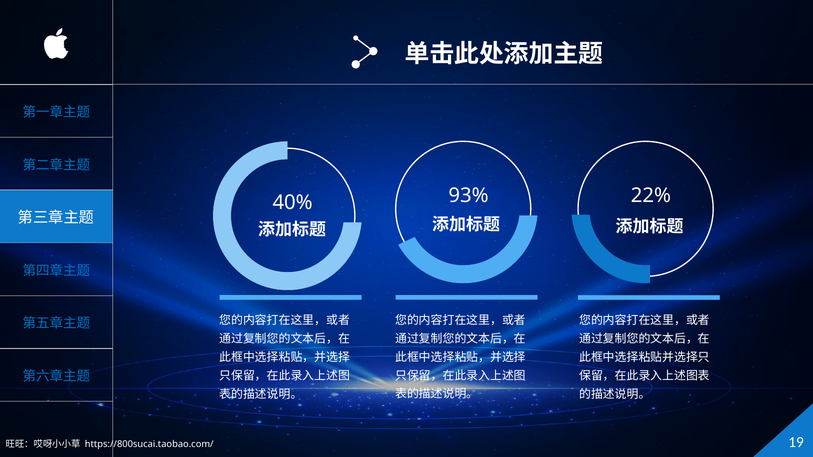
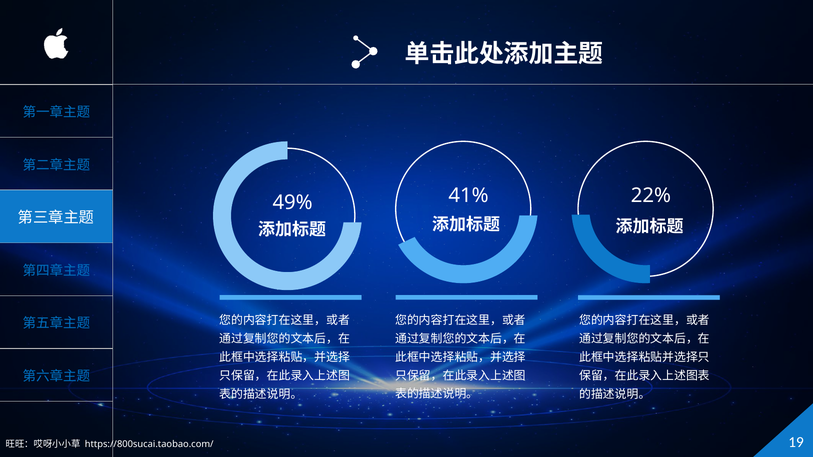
93%: 93% -> 41% (468, 196)
40%: 40% -> 49% (293, 203)
